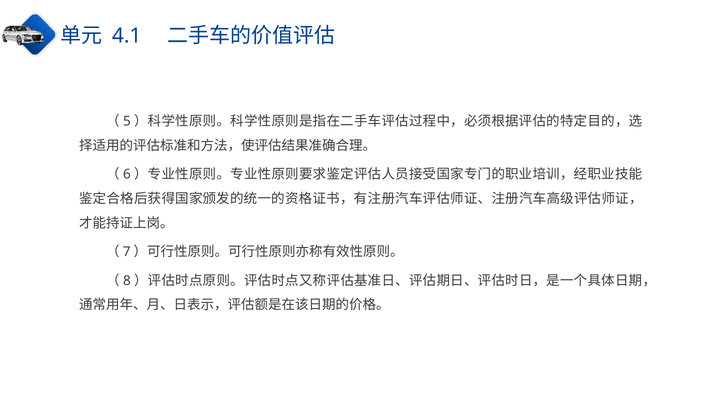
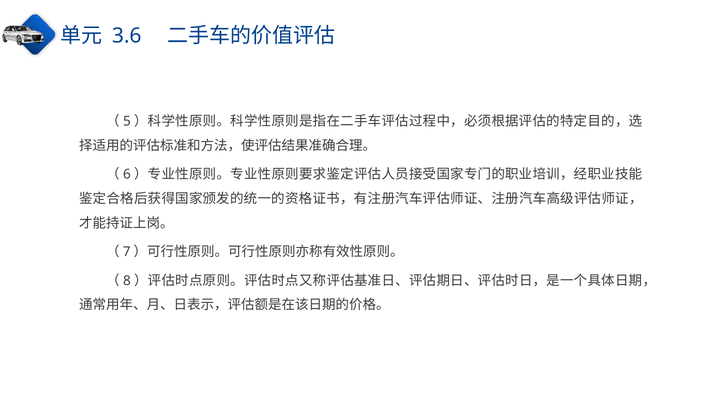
4.1: 4.1 -> 3.6 (127, 36)
